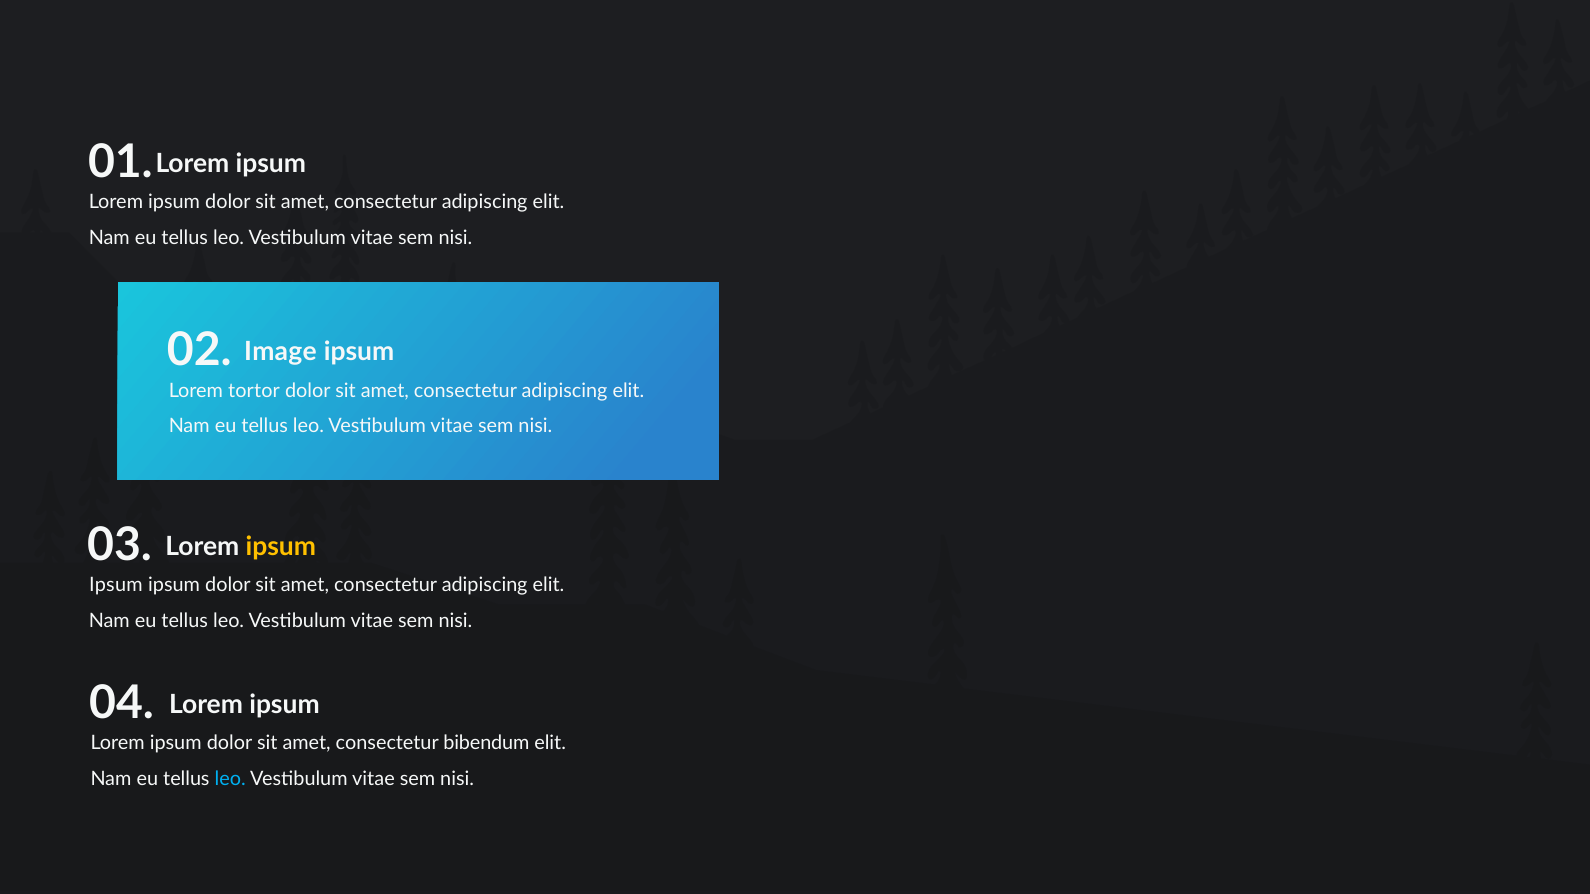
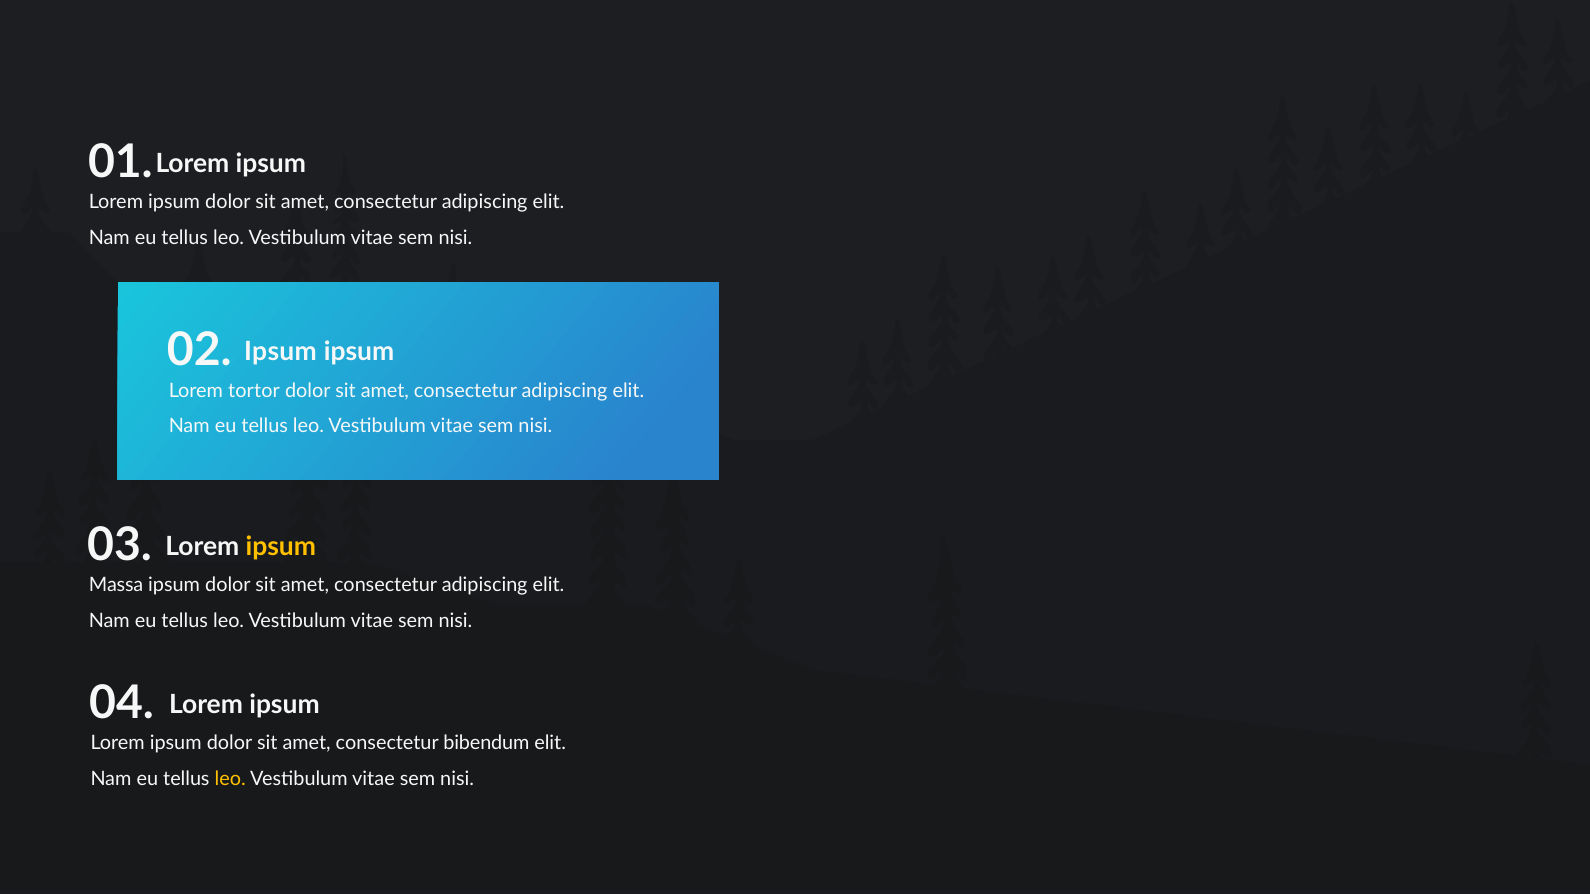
Image: Image -> Ipsum (280, 352)
Ipsum: Ipsum -> Massa (116, 585)
leo colour: light blue -> yellow (230, 779)
